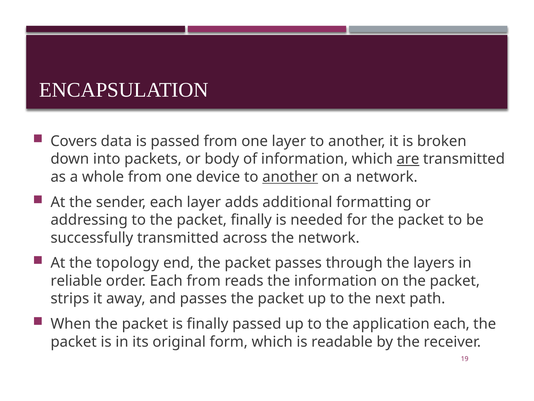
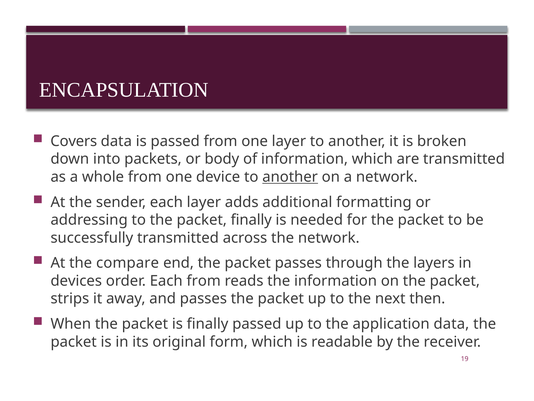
are underline: present -> none (408, 159)
topology: topology -> compare (128, 263)
reliable: reliable -> devices (76, 281)
path: path -> then (427, 298)
application each: each -> data (451, 324)
